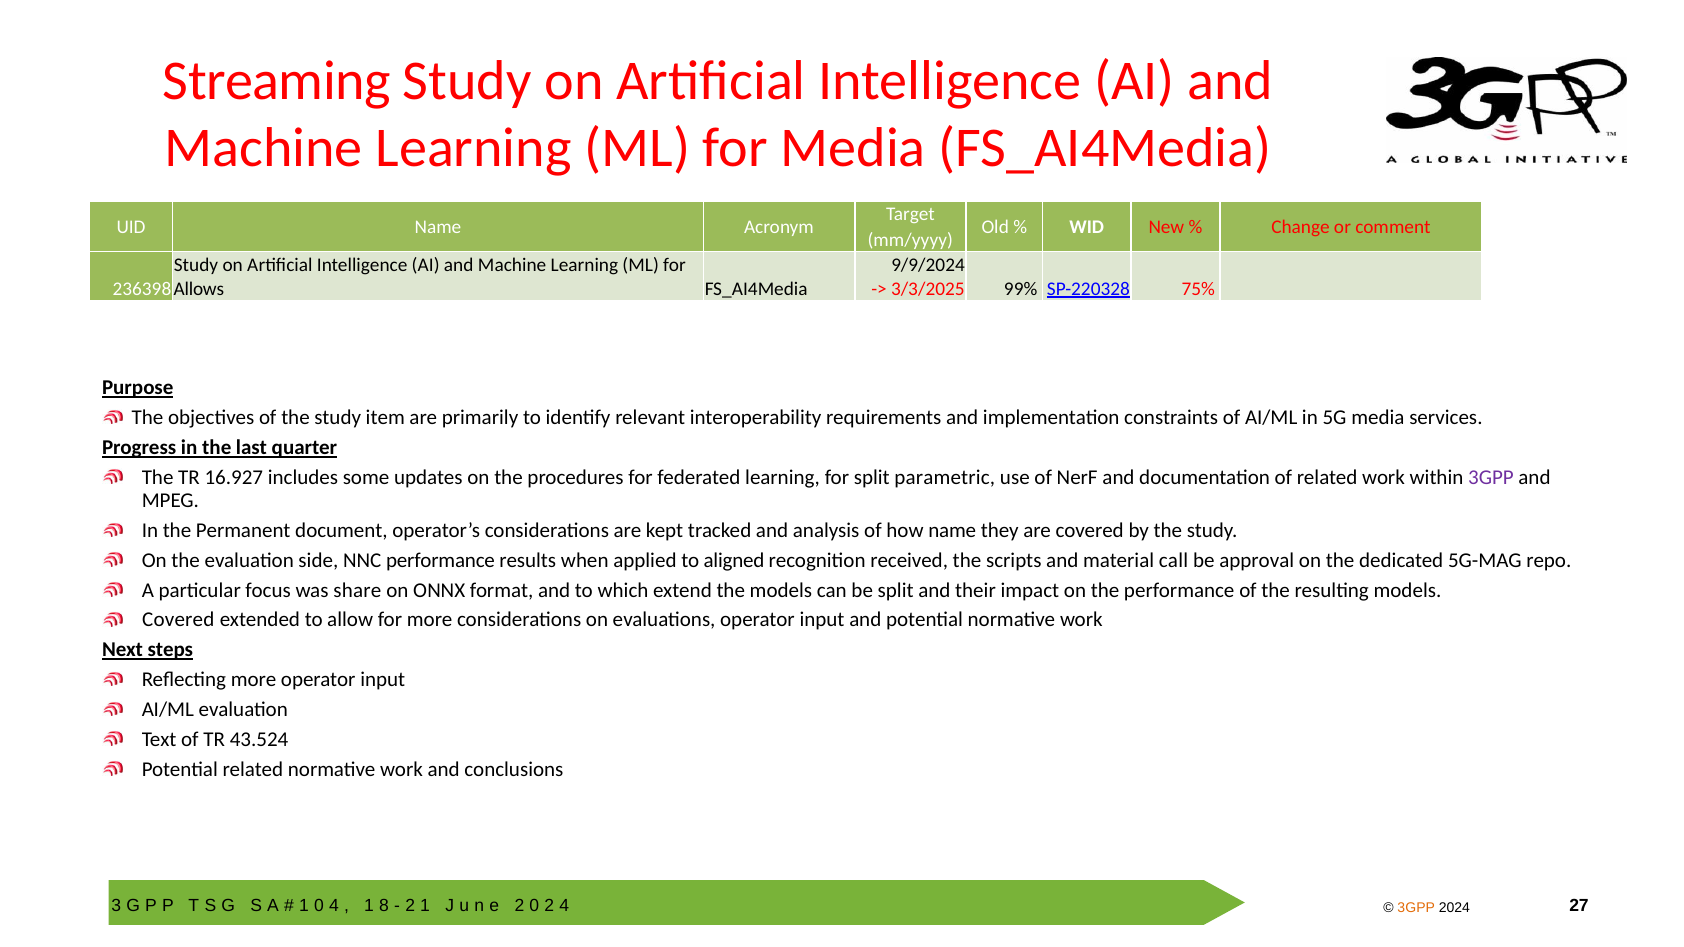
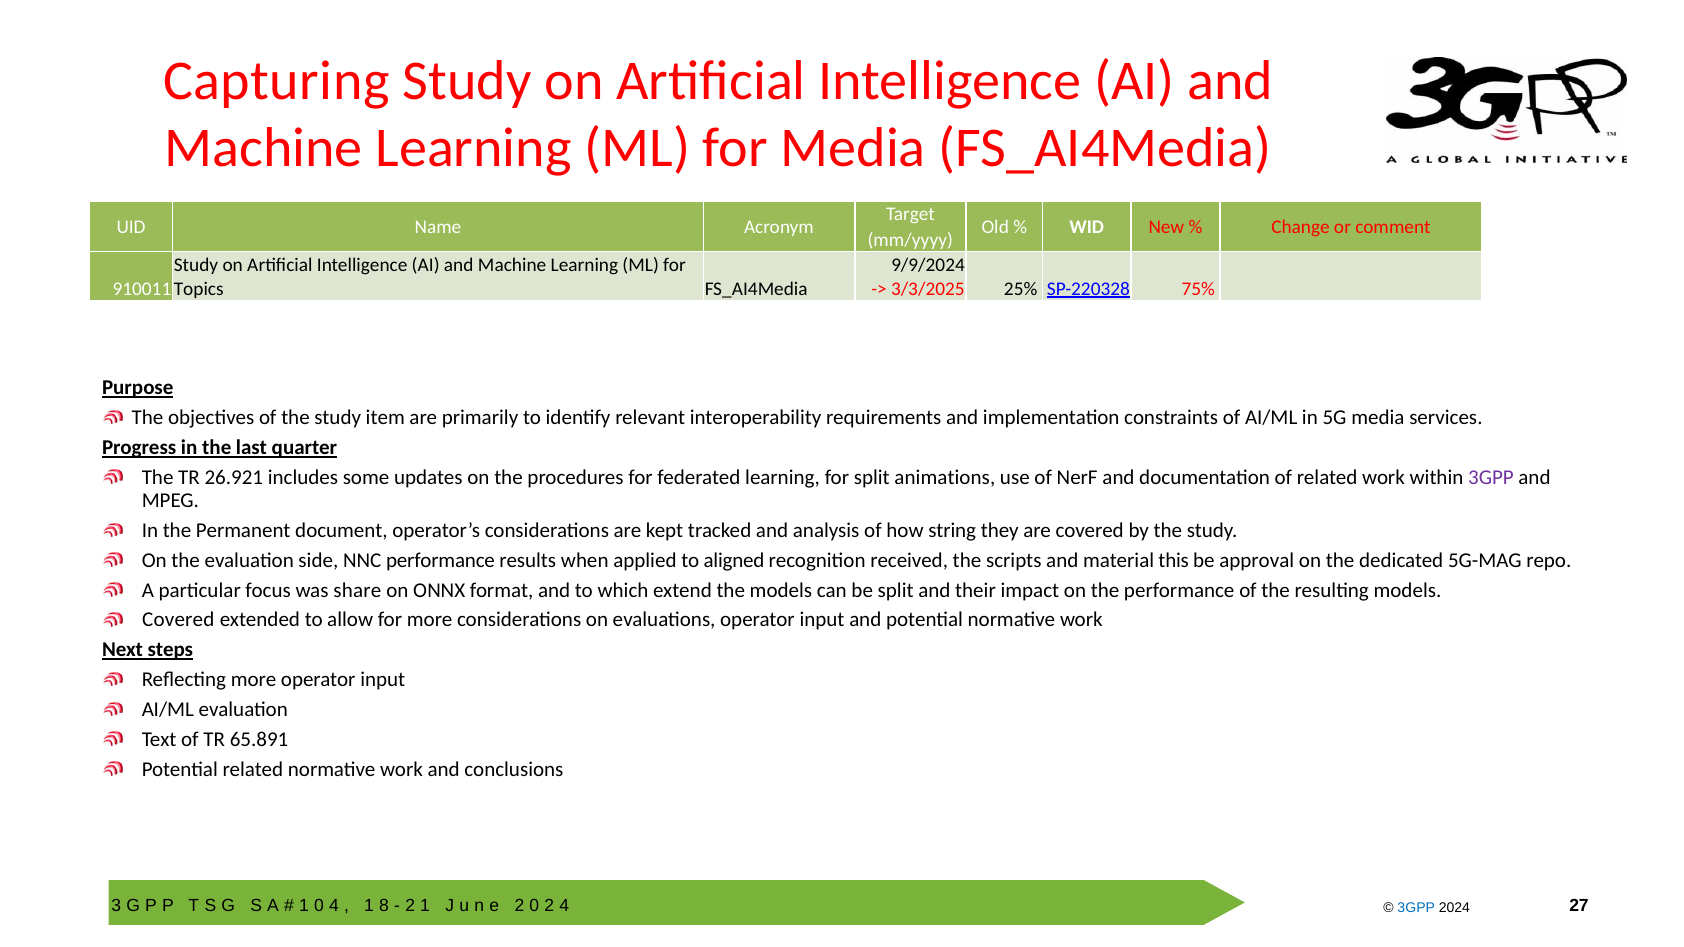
Streaming: Streaming -> Capturing (276, 81)
236398: 236398 -> 910011 (142, 289)
Allows: Allows -> Topics (199, 289)
99%: 99% -> 25% (1021, 289)
16.927: 16.927 -> 26.921 (234, 477)
parametric: parametric -> animations (945, 477)
how name: name -> string (952, 531)
call: call -> this (1174, 561)
43.524: 43.524 -> 65.891 (259, 740)
3GPP colour: orange -> blue (1416, 908)
